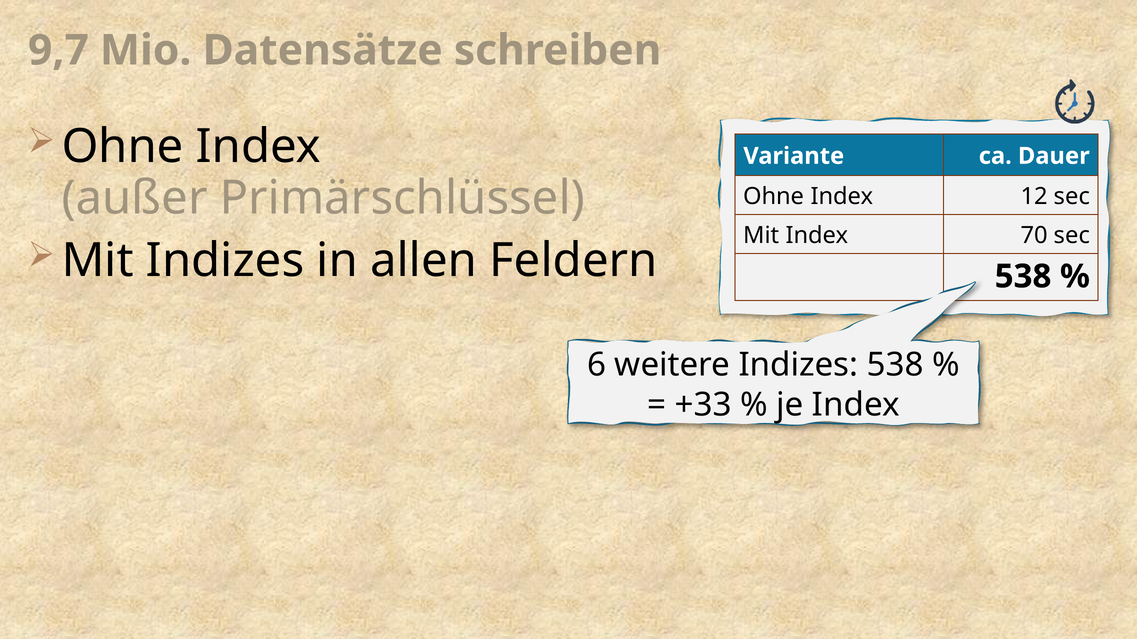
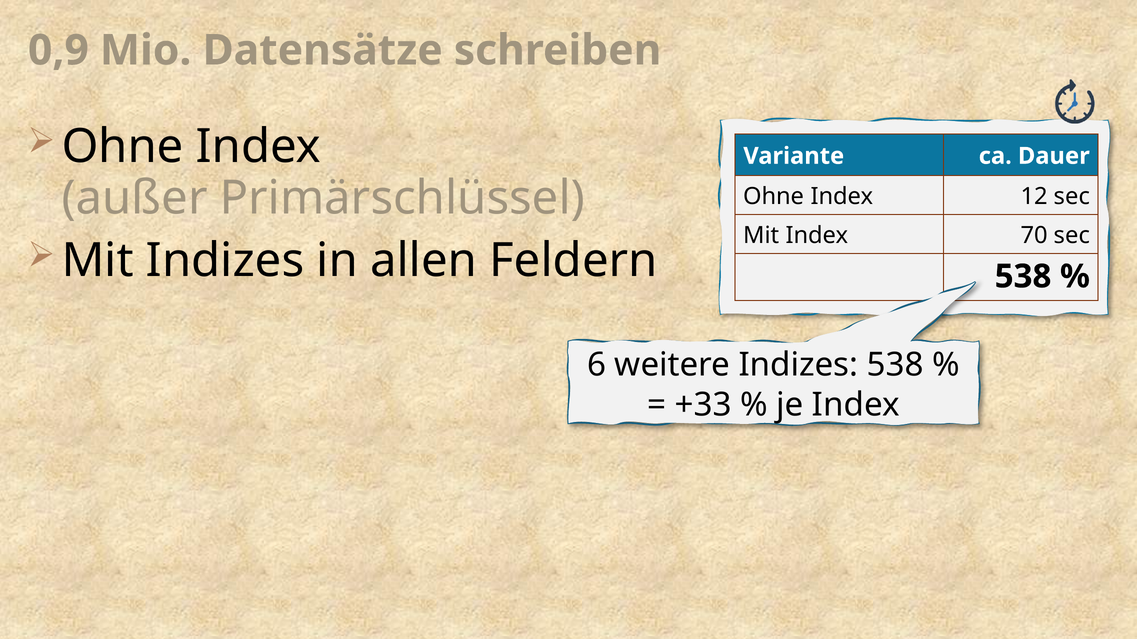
9,7: 9,7 -> 0,9 (58, 50)
